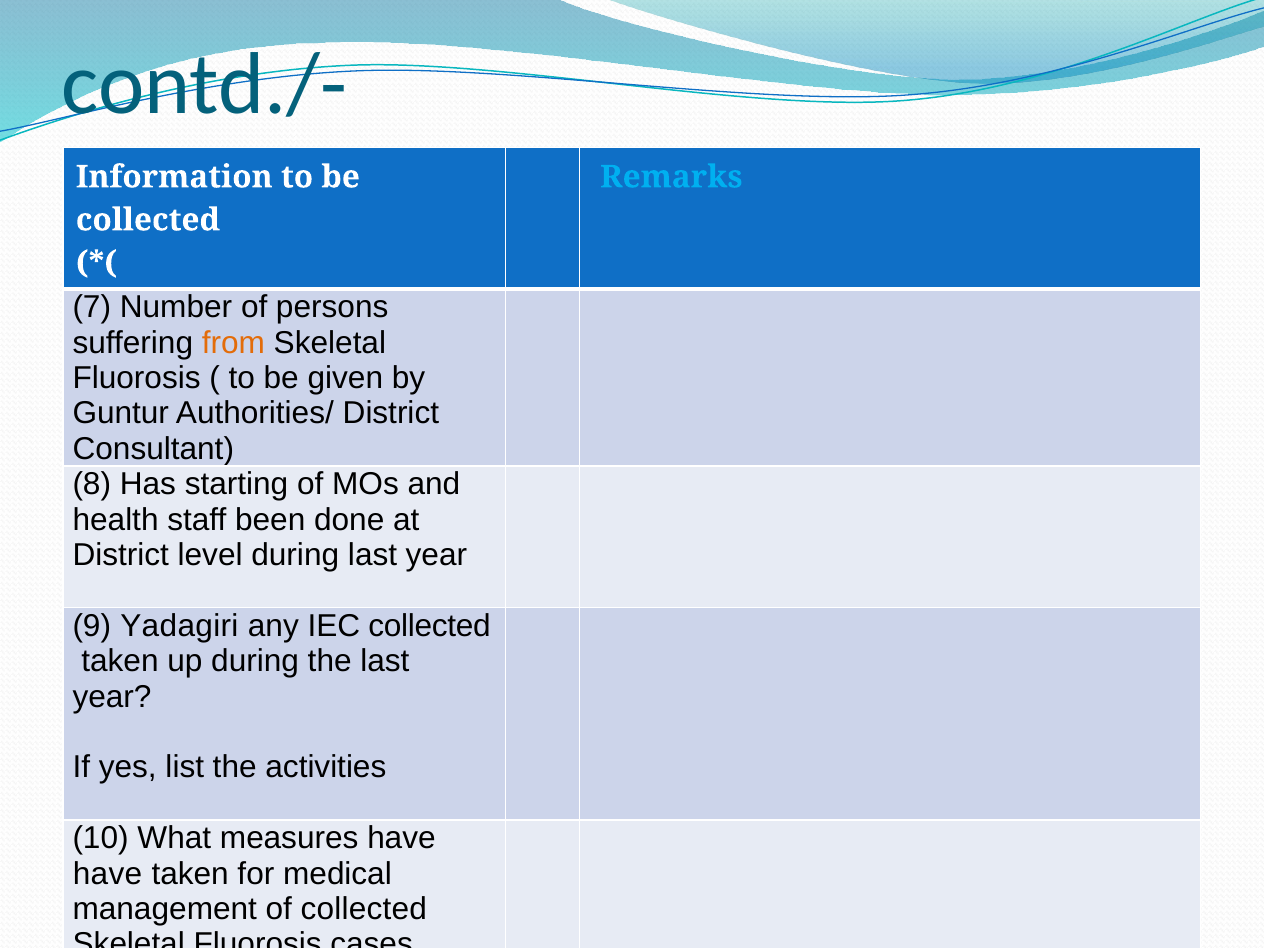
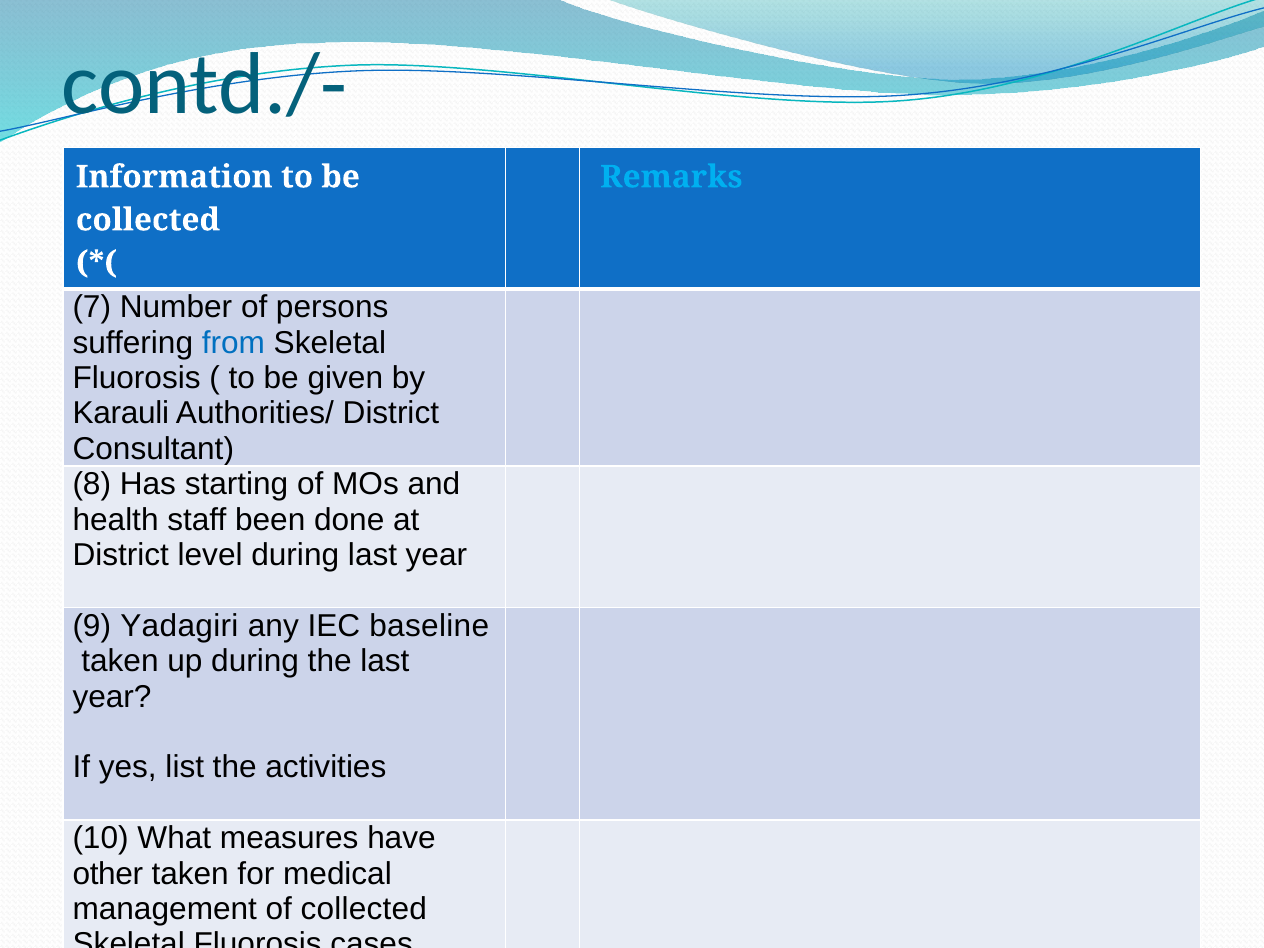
from colour: orange -> blue (233, 343)
Guntur: Guntur -> Karauli (121, 414)
IEC collected: collected -> baseline (429, 626)
have: have -> other (108, 874)
